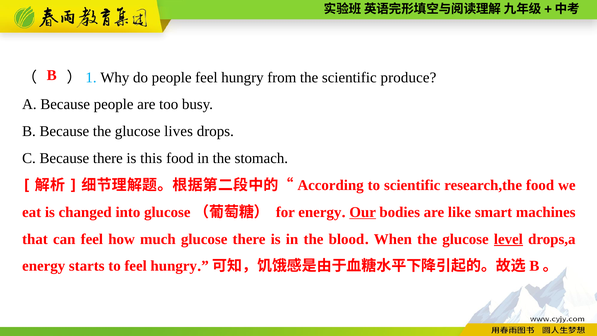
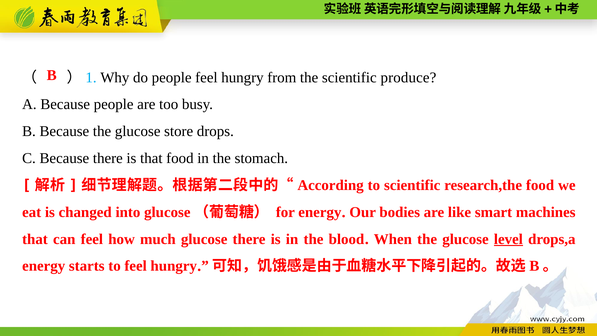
lives: lives -> store (179, 131)
is this: this -> that (151, 158)
Our underline: present -> none (363, 212)
